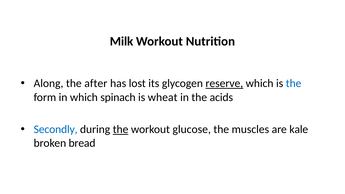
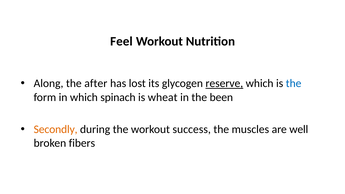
Milk: Milk -> Feel (121, 41)
acids: acids -> been (221, 97)
Secondly colour: blue -> orange (56, 129)
the underline: present -> none (121, 129)
glucose: glucose -> success (192, 129)
kale: kale -> well (299, 129)
bread: bread -> fibers (82, 143)
